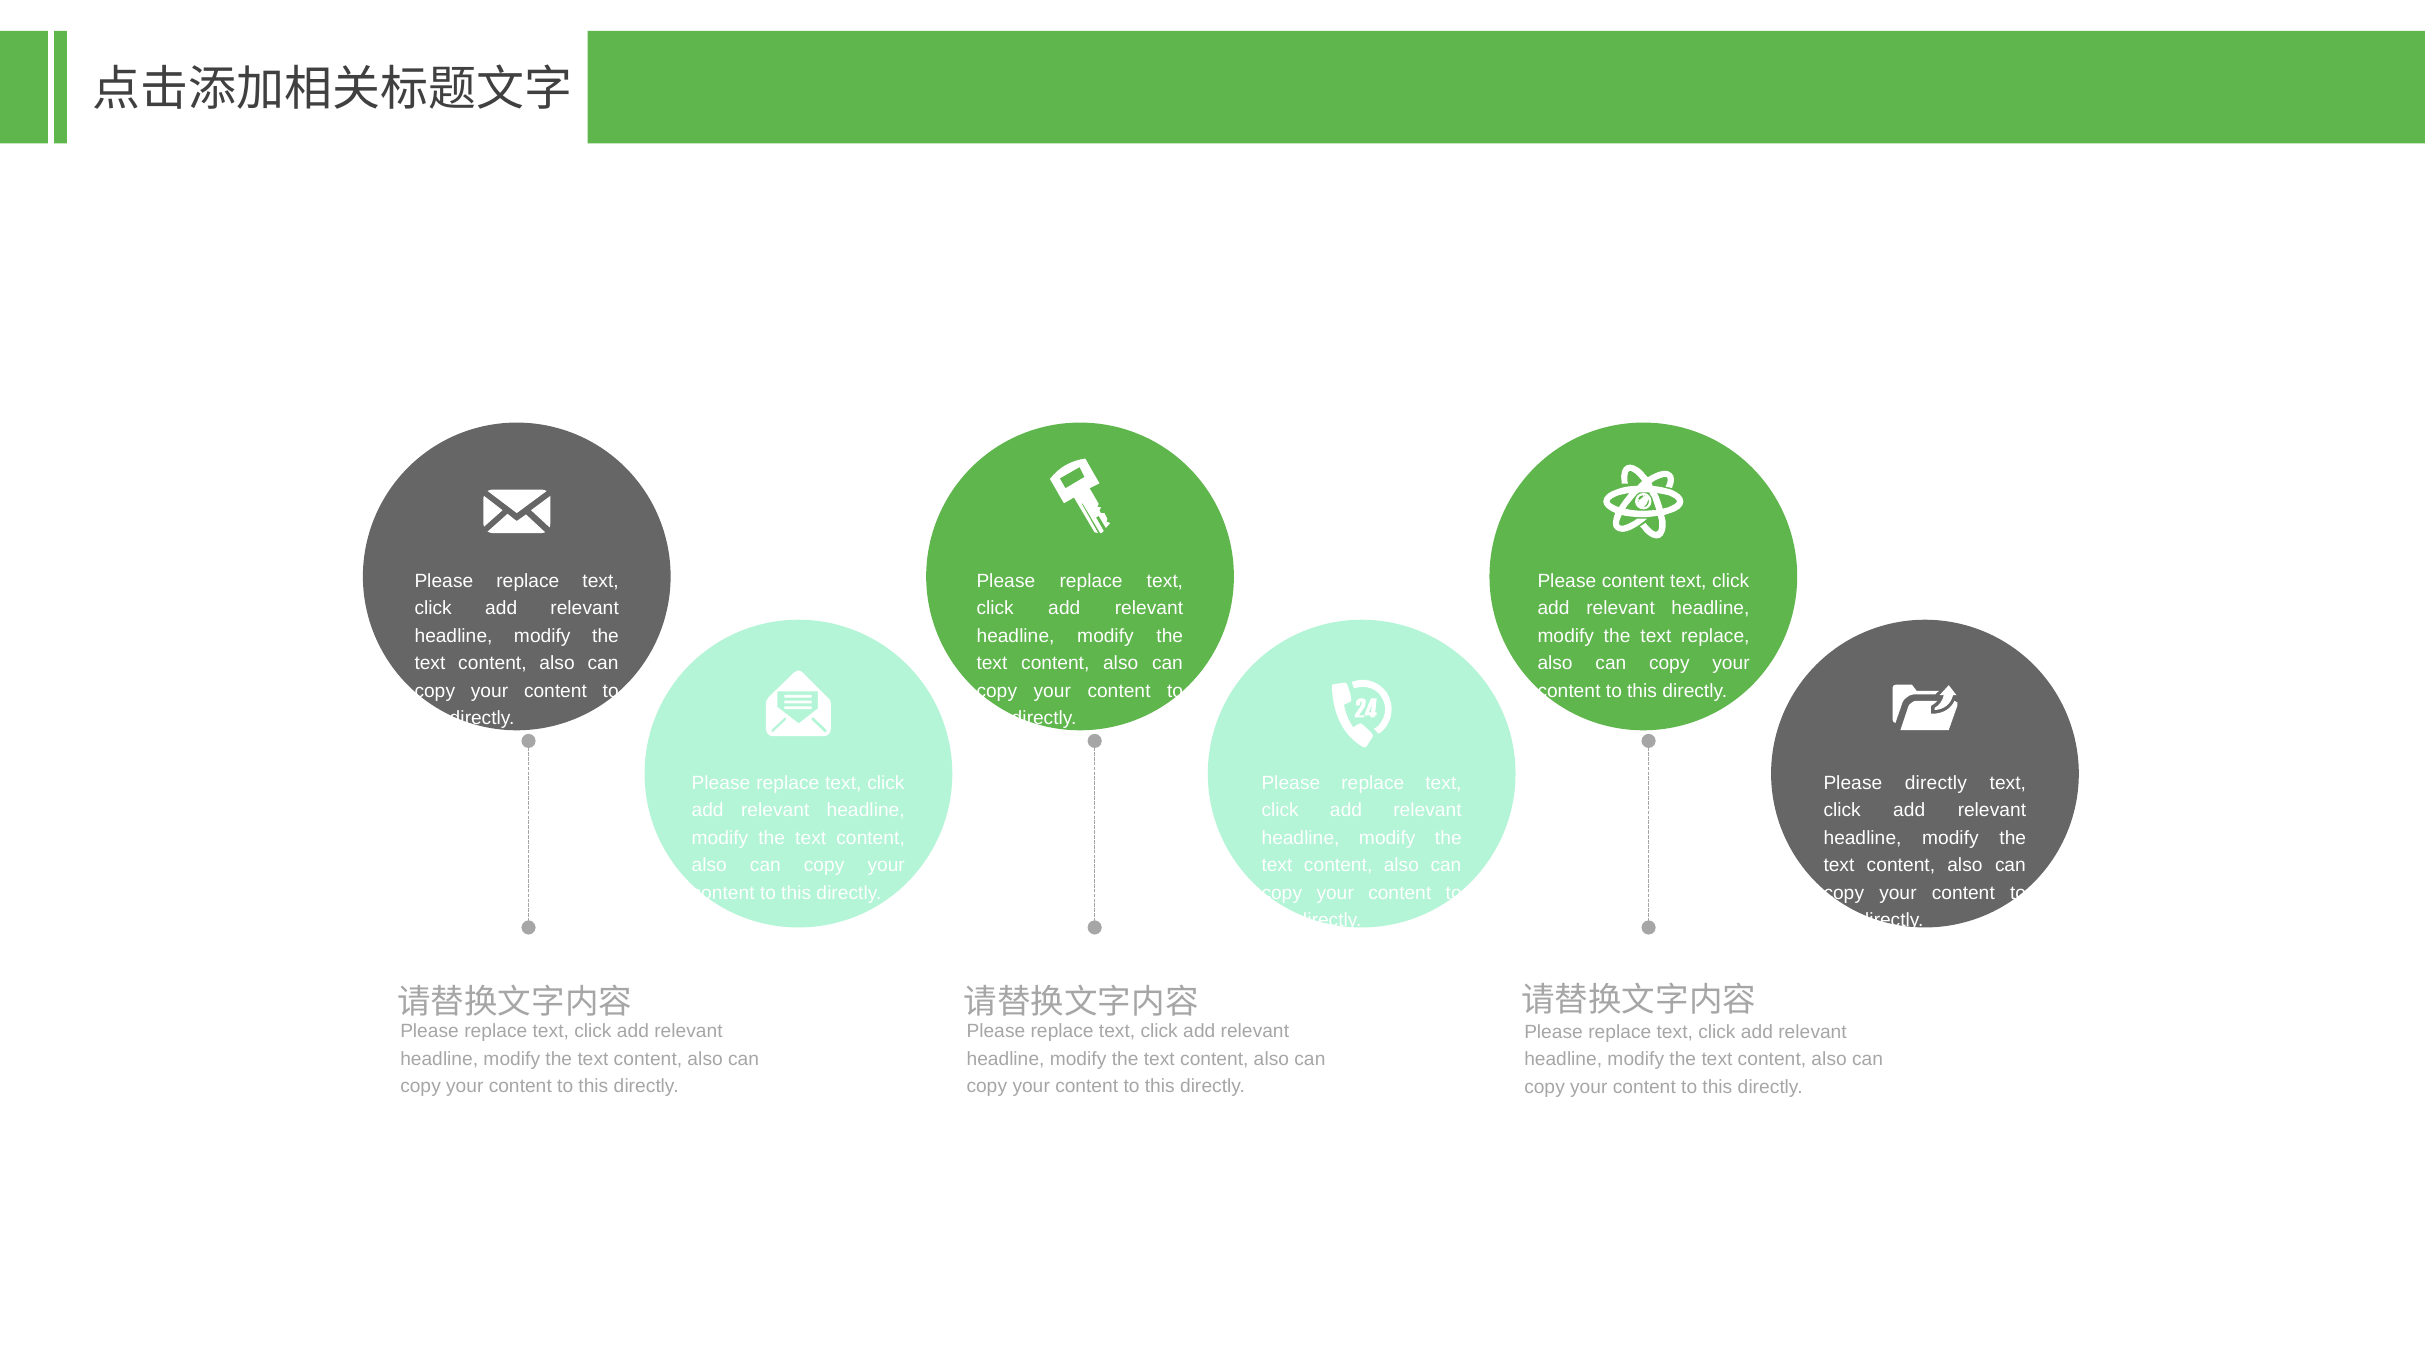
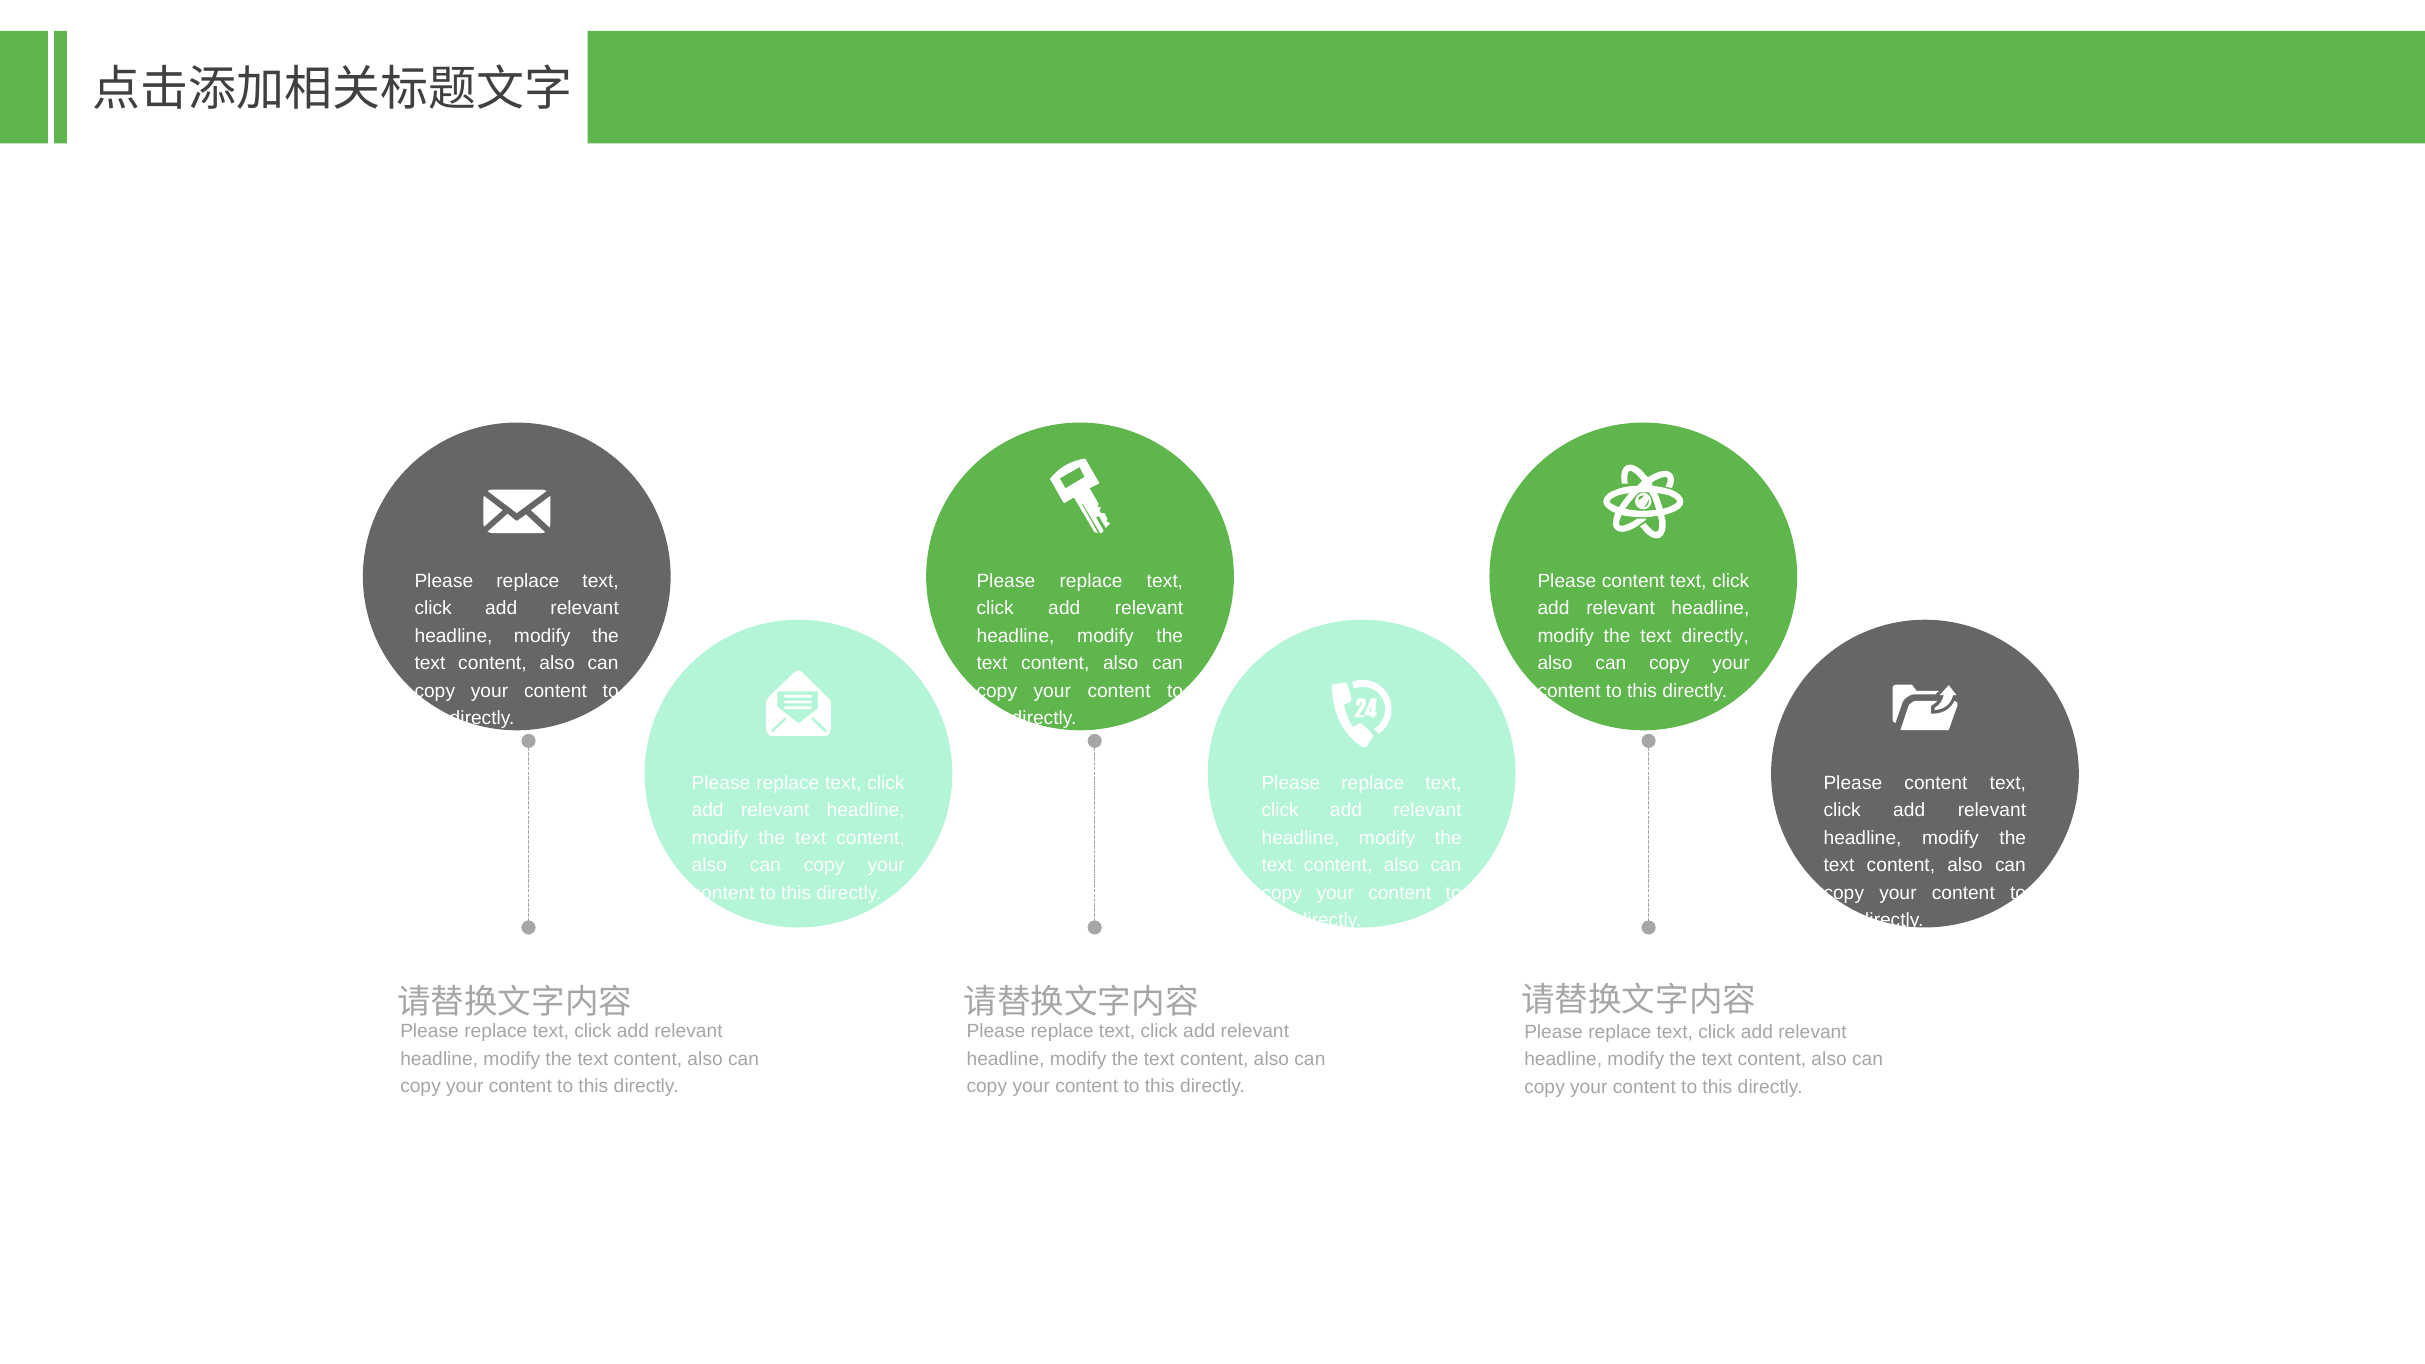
text replace: replace -> directly (1715, 636)
directly: directly -> content (1936, 783)
